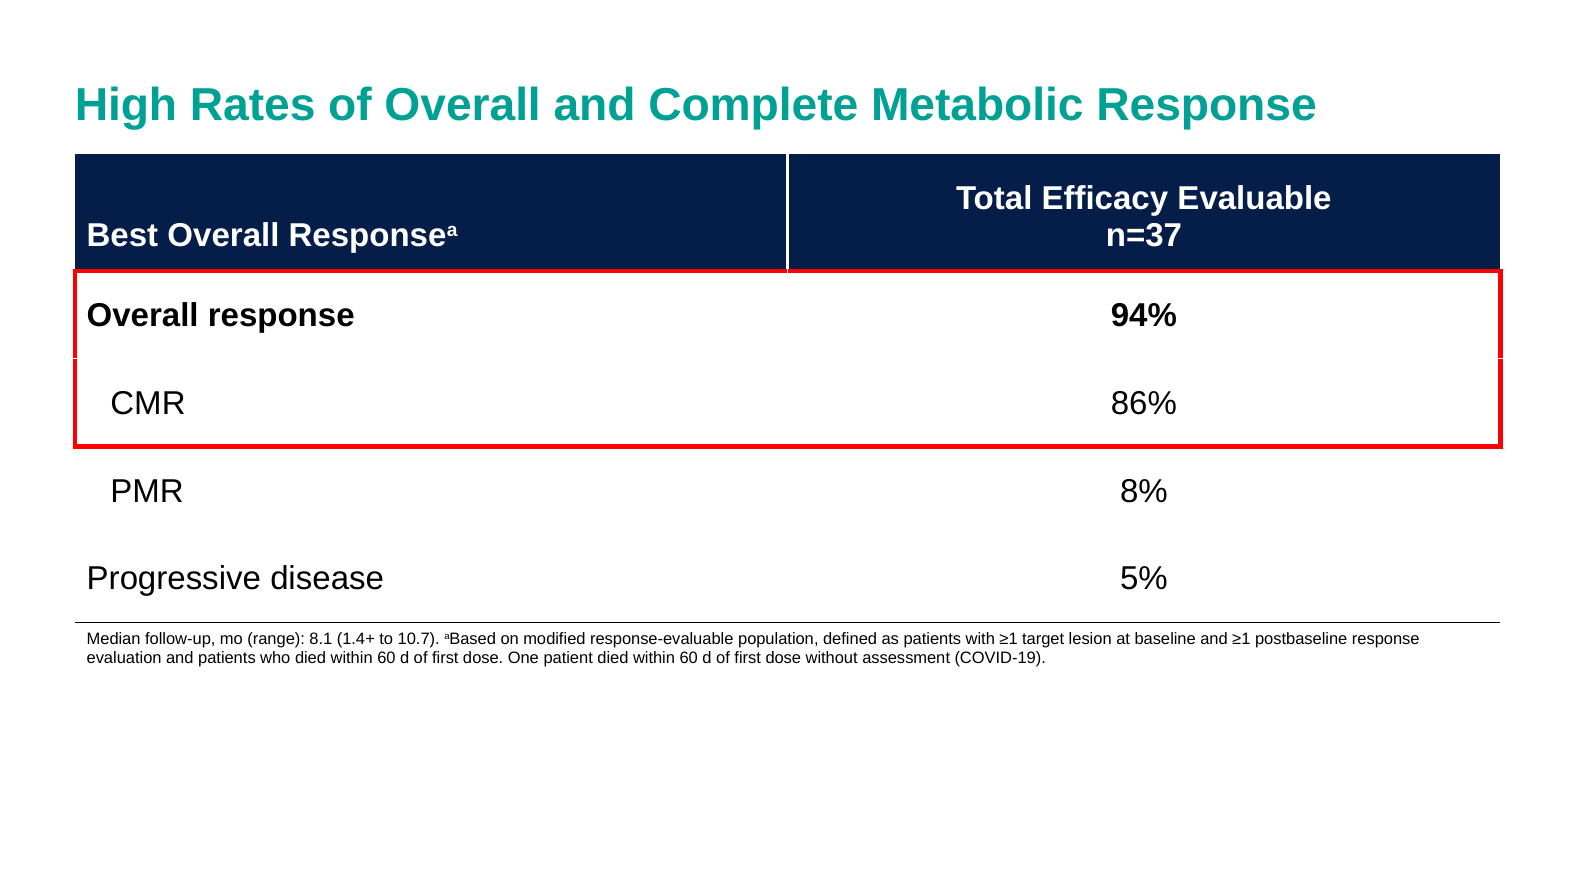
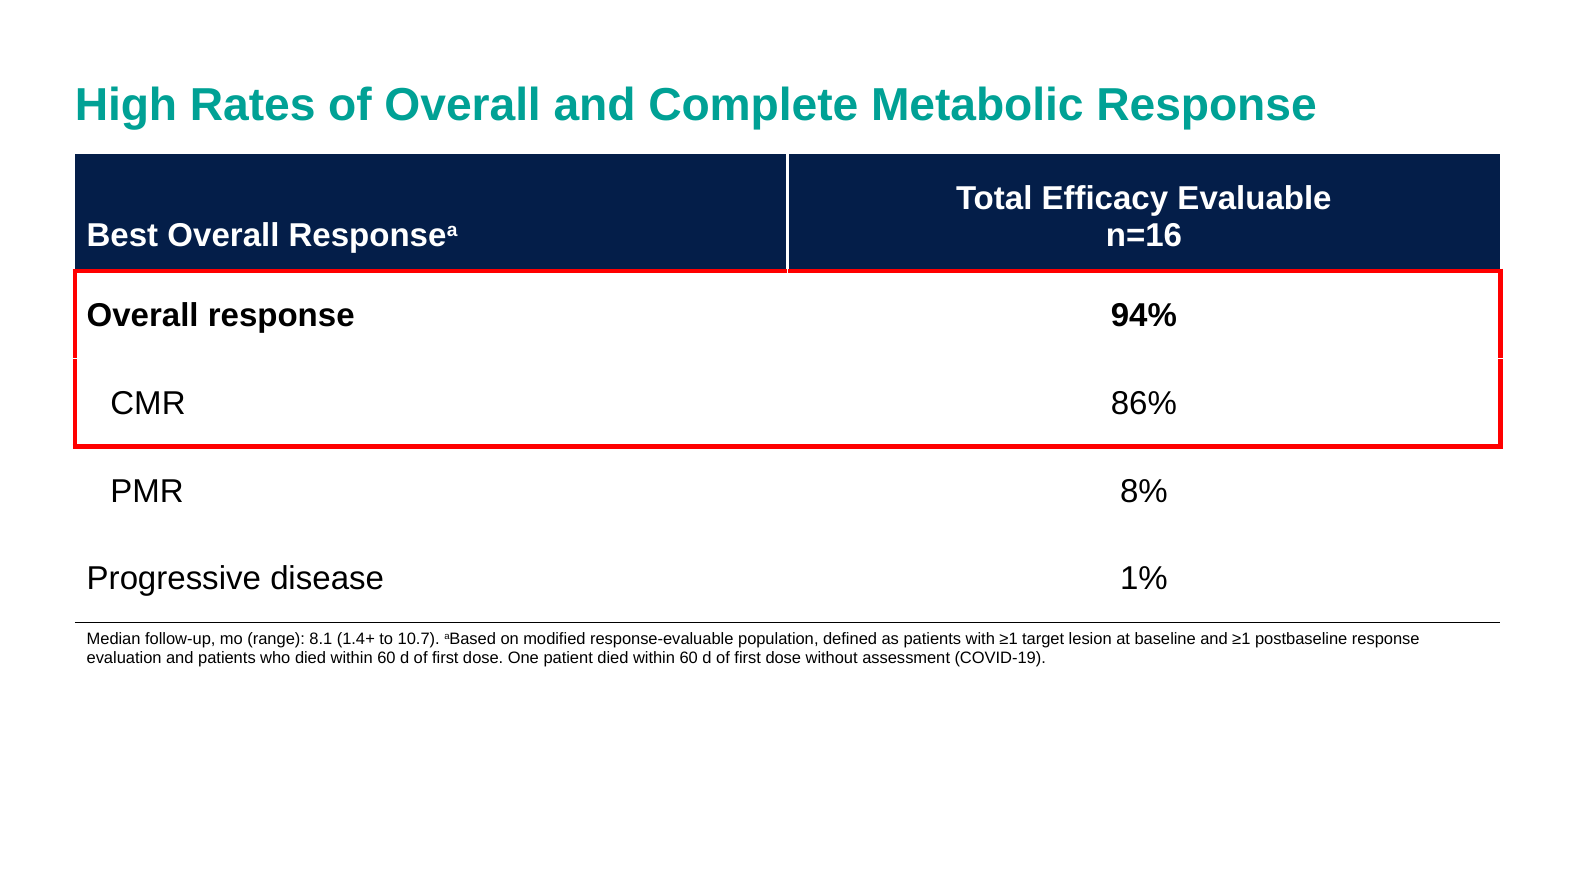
n=37: n=37 -> n=16 (1144, 235)
5%: 5% -> 1% (1144, 579)
